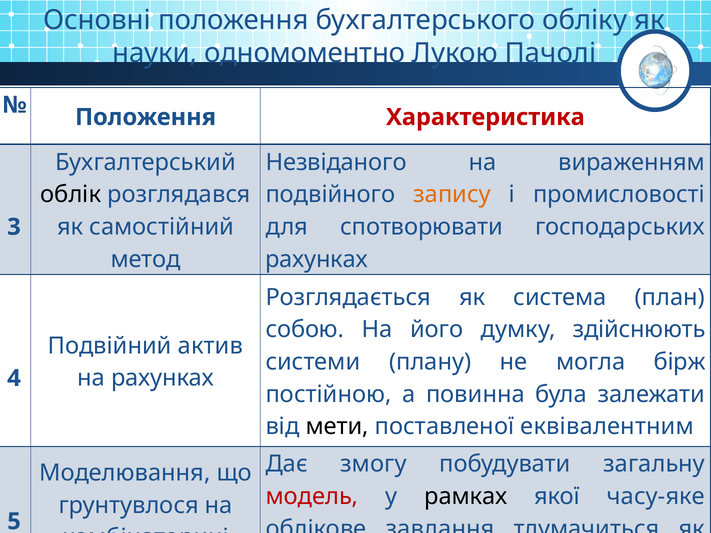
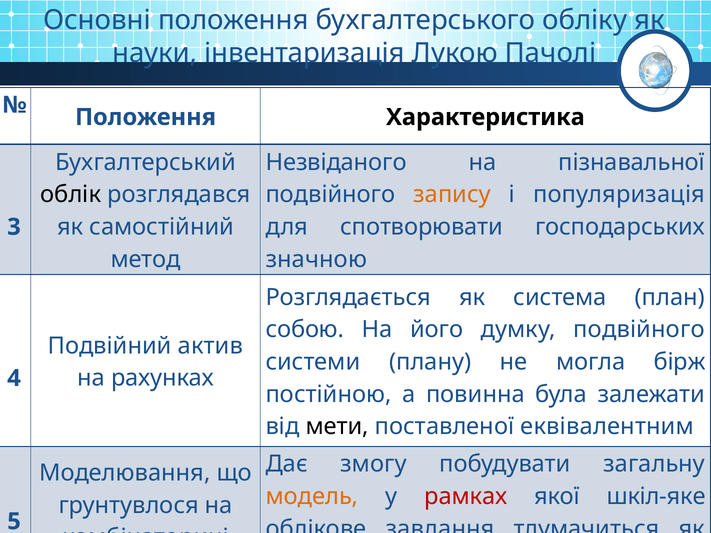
одномоментно: одномоментно -> інвентаризація (305, 53)
Характеристика colour: red -> black (485, 117)
вираженням: вираженням -> пізнавальної (632, 162)
промисловості: промисловості -> популяризація (619, 195)
рахунках: рахунках -> значною (316, 259)
думку здійснюють: здійснюють -> подвійного (639, 330)
модель colour: red -> orange (312, 497)
рамках colour: black -> red (466, 497)
часу-яке: часу-яке -> шкіл-яке (656, 497)
